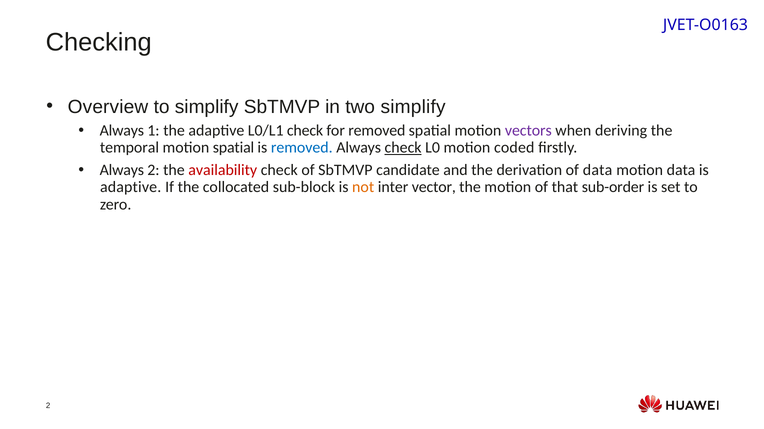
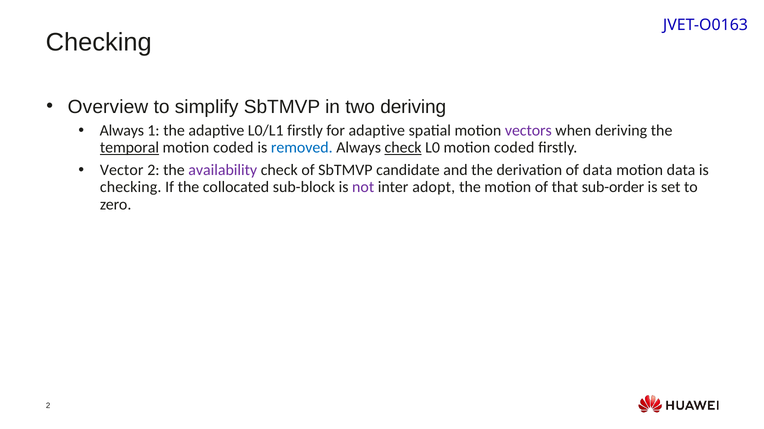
two simplify: simplify -> deriving (413, 107)
L0/L1 check: check -> firstly (305, 131)
for removed: removed -> adaptive (377, 131)
temporal underline: none -> present (129, 148)
spatial: spatial -> coded (233, 148)
Always: Always -> Vector (122, 170)
availability colour: red -> purple (223, 170)
adaptive: adaptive -> checking (131, 187)
not colour: orange -> purple (363, 187)
vector: vector -> adopt (434, 187)
